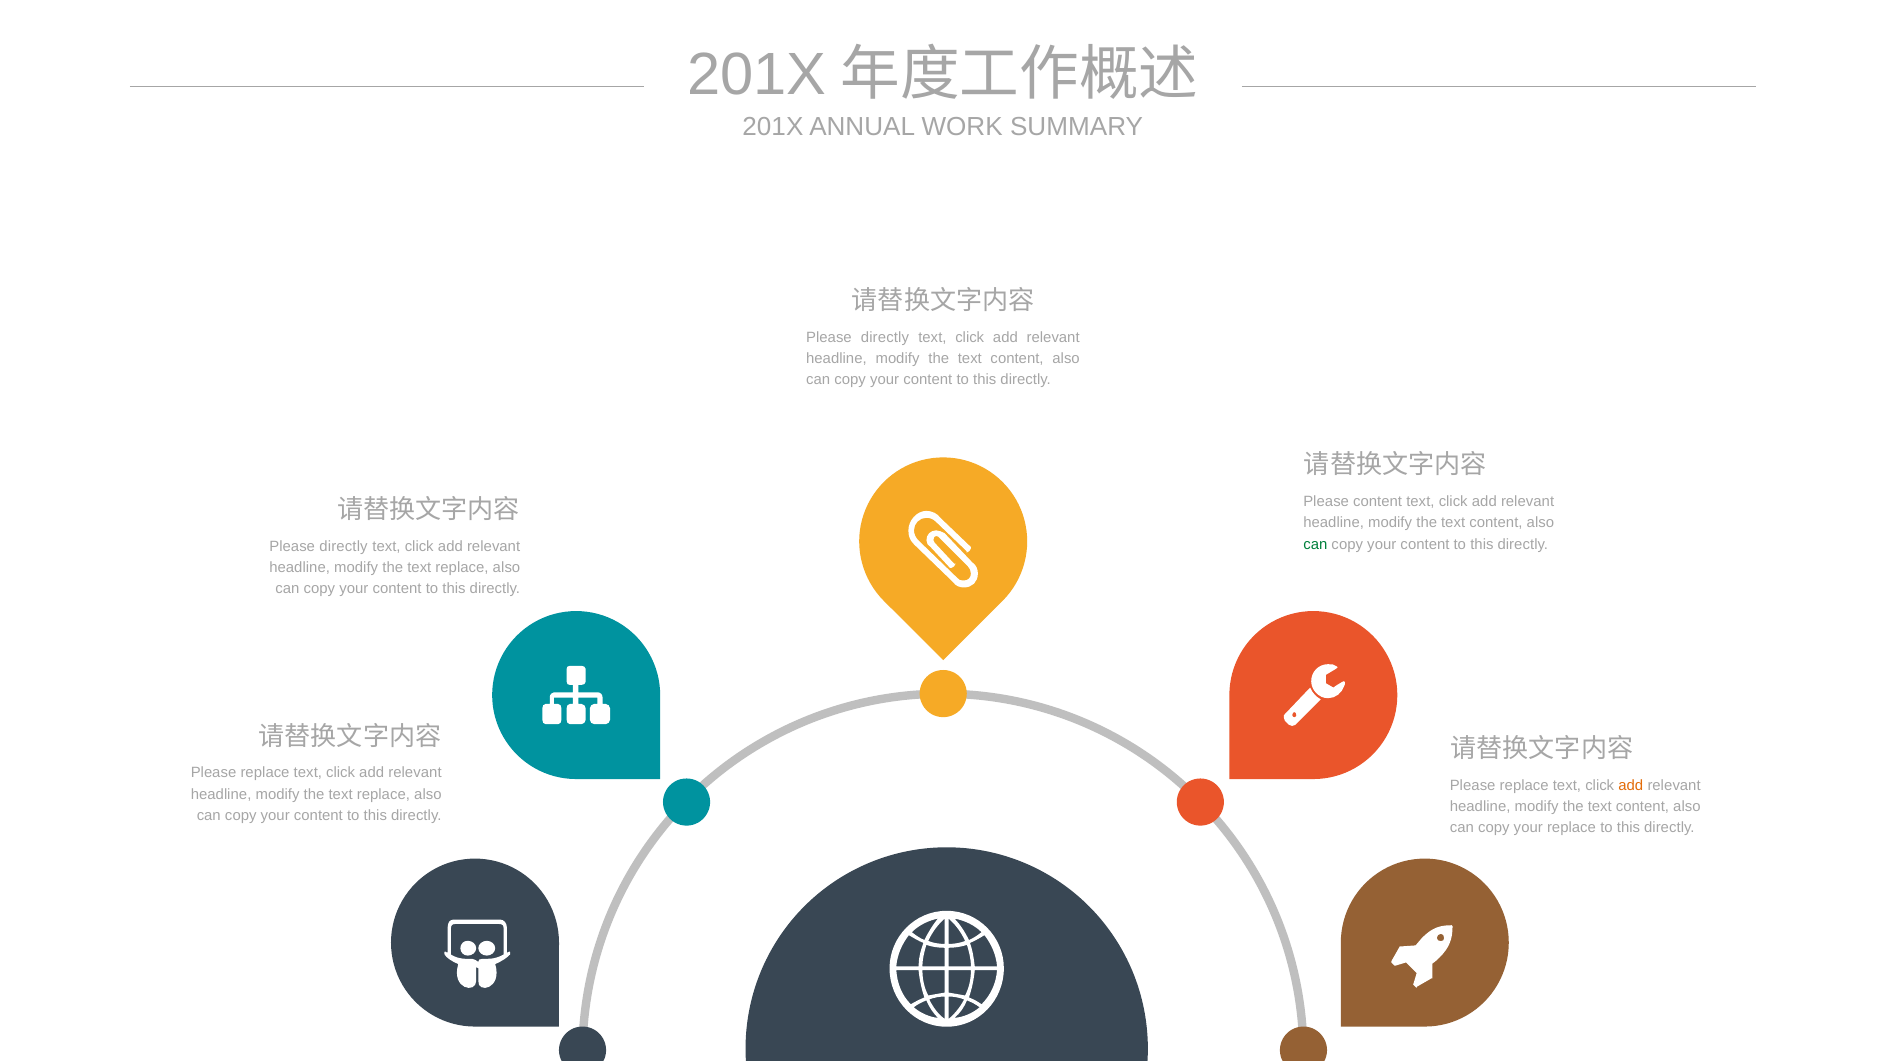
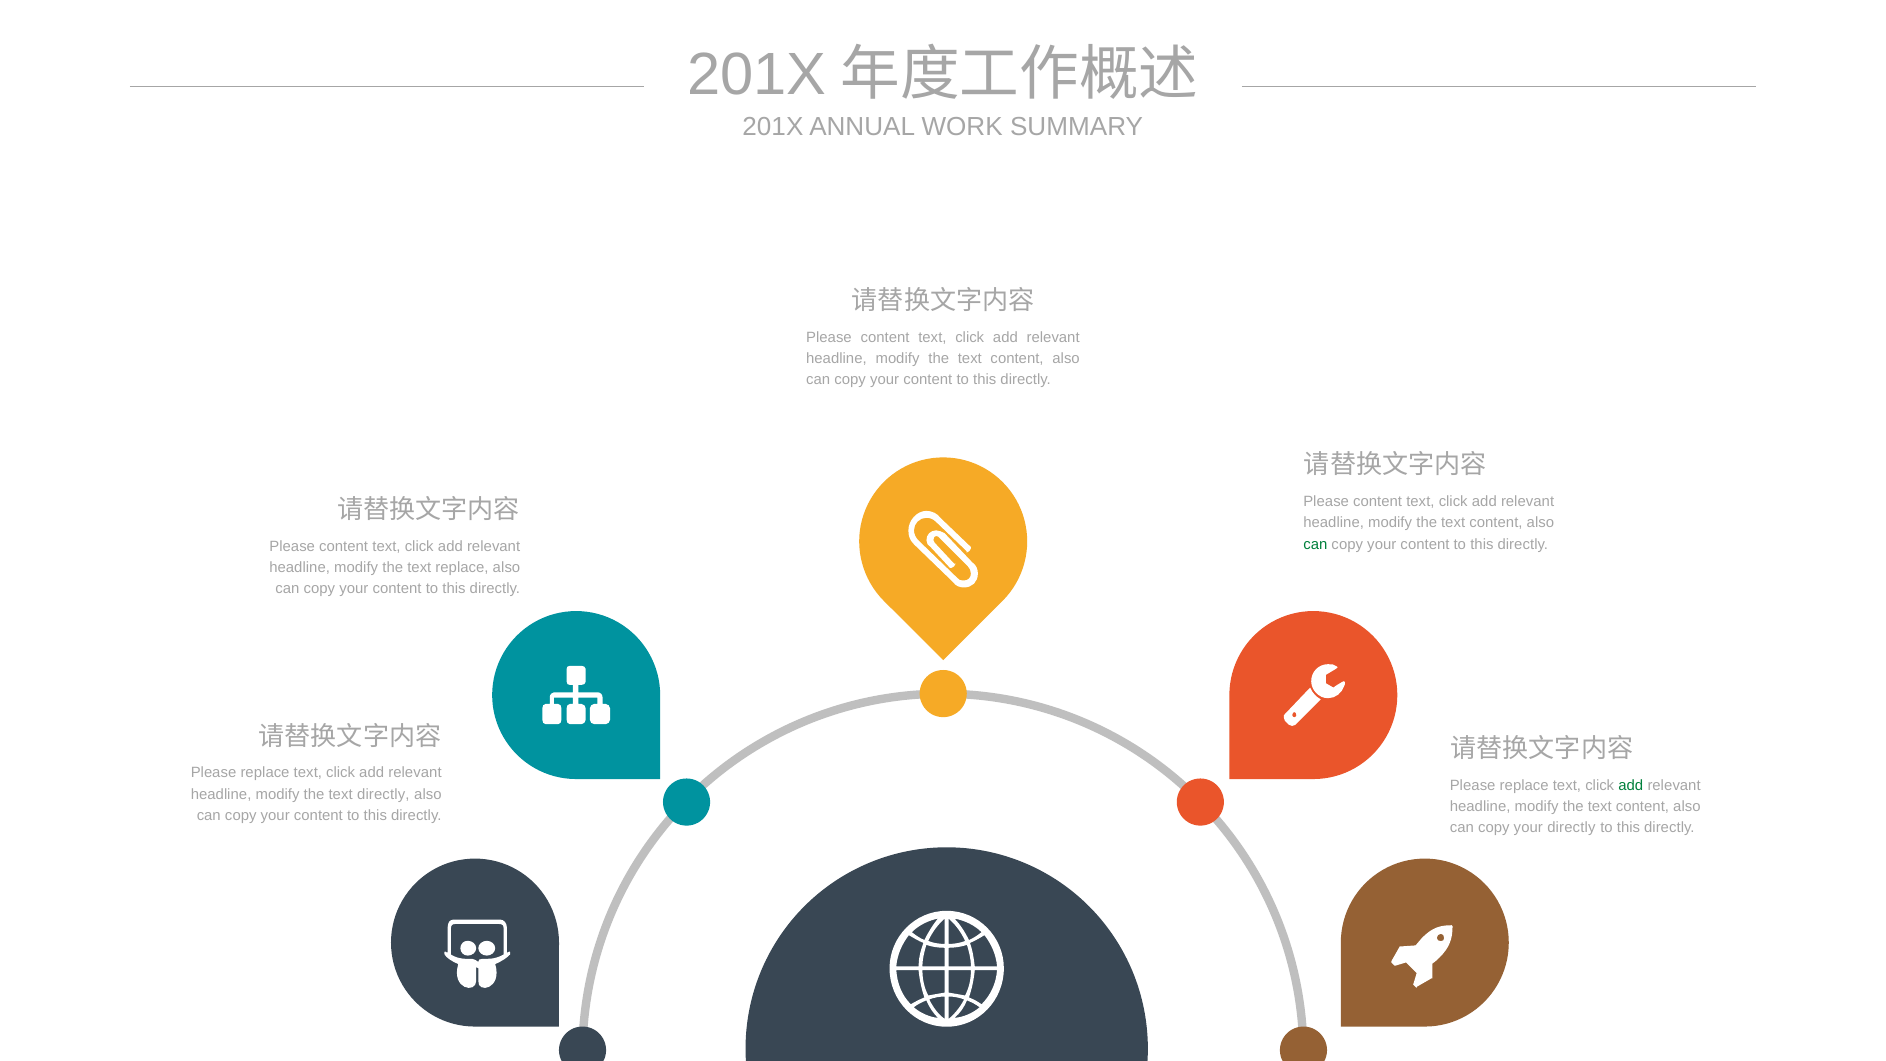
directly: directly -> content (885, 337)
directly: directly -> content (344, 546)
add colour: orange -> green (1631, 785)
replace: replace -> directly (383, 794)
your replace: replace -> directly (1571, 828)
